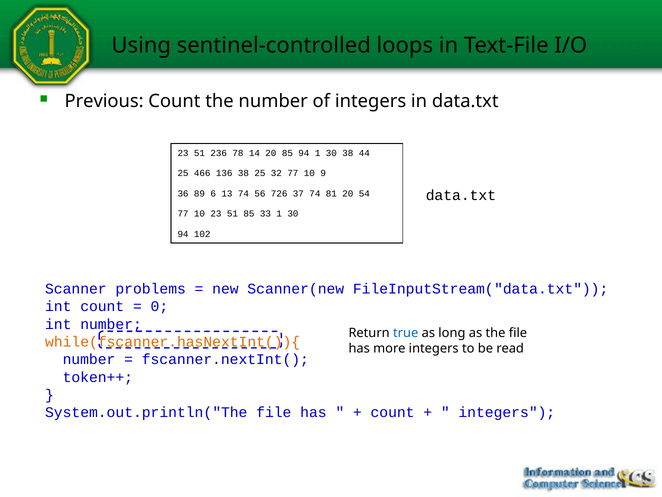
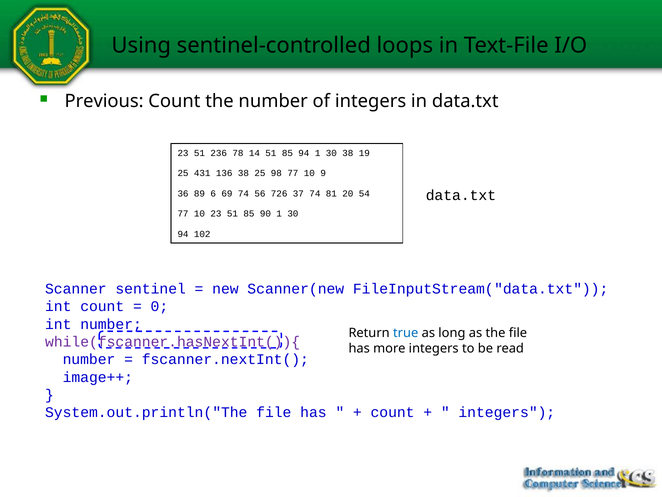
14 20: 20 -> 51 (271, 153)
44: 44 -> 19 (364, 153)
466: 466 -> 431 (202, 173)
32: 32 -> 98 (276, 173)
13: 13 -> 69 (227, 193)
33: 33 -> 90 (265, 214)
problems: problems -> sentinel (151, 289)
while(fscanner.hasNextInt()){ colour: orange -> purple (173, 342)
token++: token++ -> image++ (98, 377)
